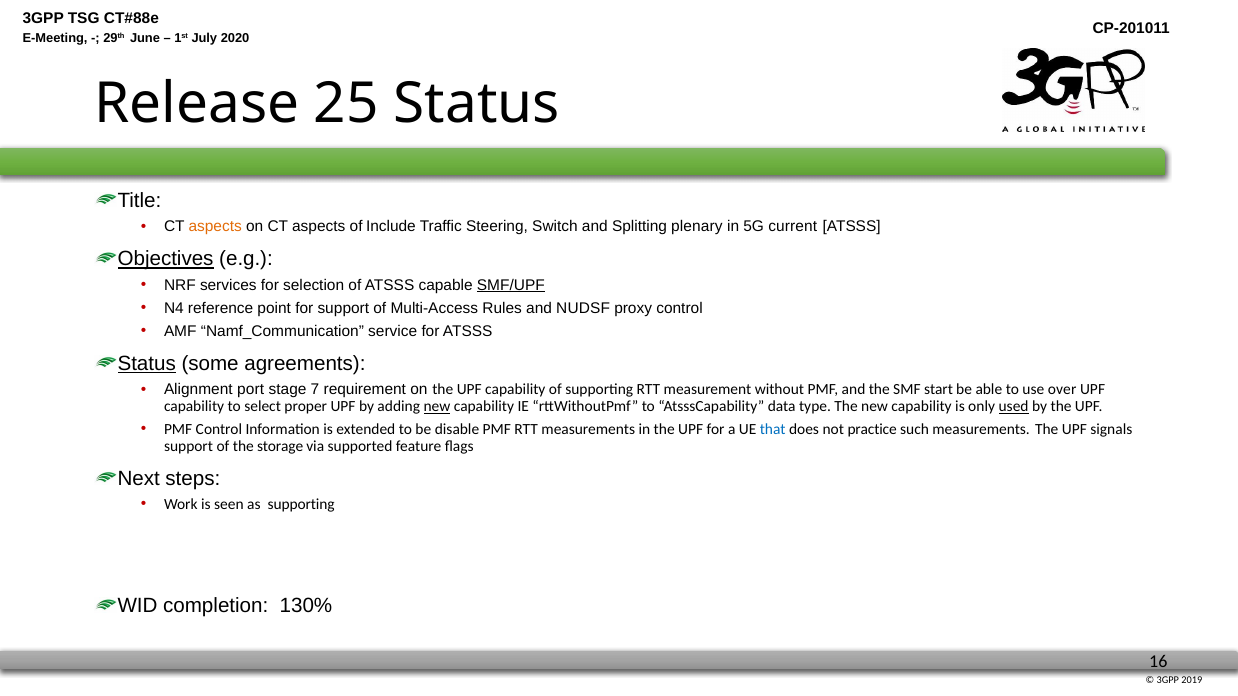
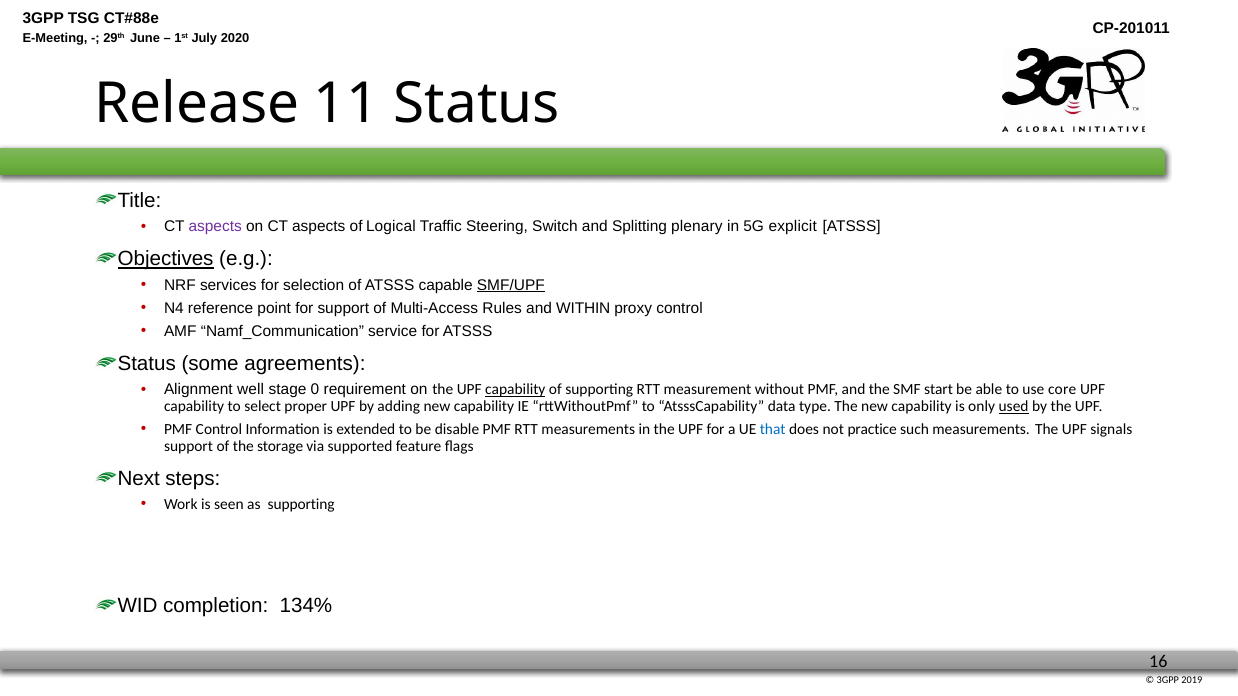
25: 25 -> 11 (346, 104)
aspects colour: orange -> purple (215, 227)
Include: Include -> Logical (391, 227)
current: current -> explicit (793, 227)
NUDSF: NUDSF -> WITHIN (583, 308)
Status underline: present -> none (147, 364)
port: port -> well (251, 390)
7: 7 -> 0 (315, 390)
capability underline: none -> present (515, 390)
over: over -> core (1062, 390)
new underline: present -> none (437, 407)
130%: 130% -> 134% (306, 606)
